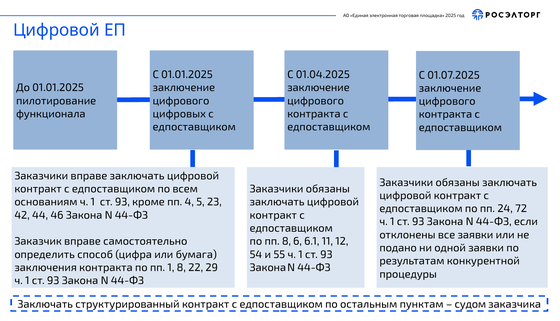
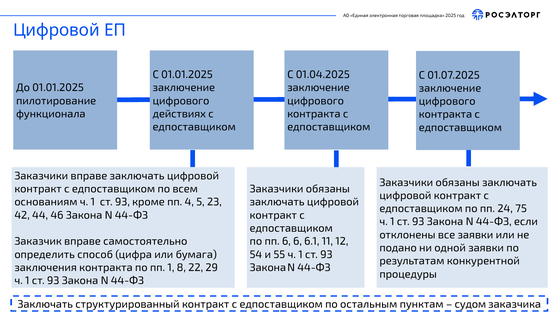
цифровых: цифровых -> действиях (179, 114)
72: 72 -> 75 (521, 208)
пп 8: 8 -> 6 (286, 241)
